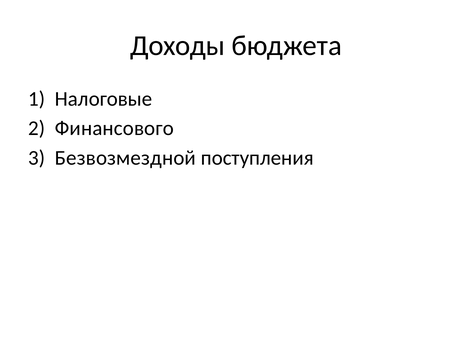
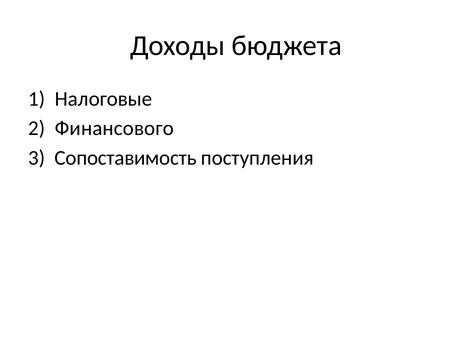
Безвозмездной: Безвозмездной -> Сопоставимость (126, 158)
